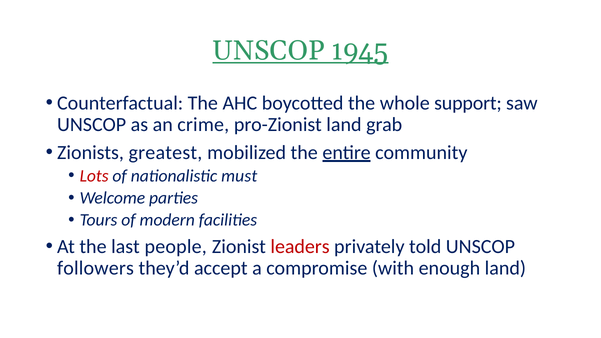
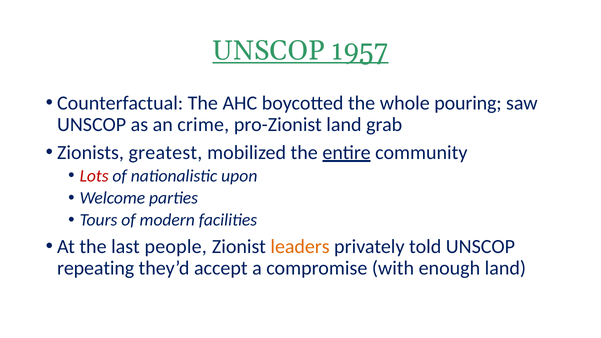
1945: 1945 -> 1957 (360, 51)
support: support -> pouring (468, 103)
must: must -> upon (239, 176)
leaders colour: red -> orange (300, 246)
followers: followers -> repeating (96, 268)
